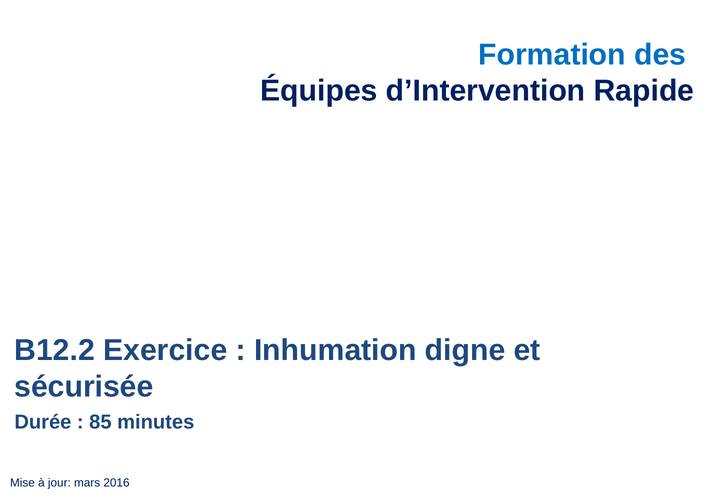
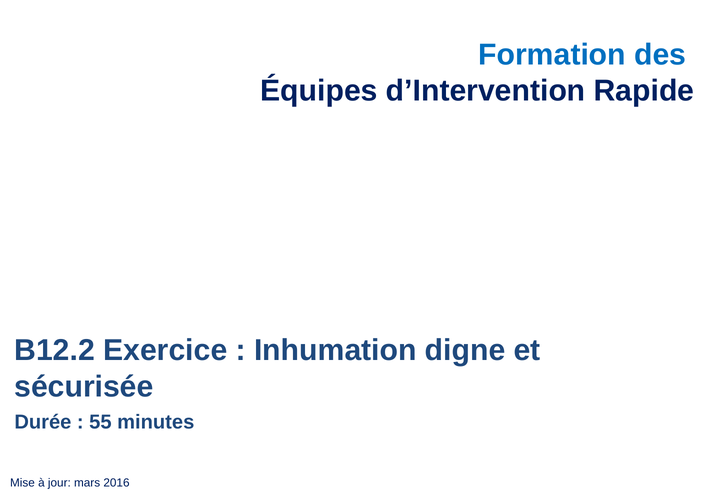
85: 85 -> 55 (100, 422)
